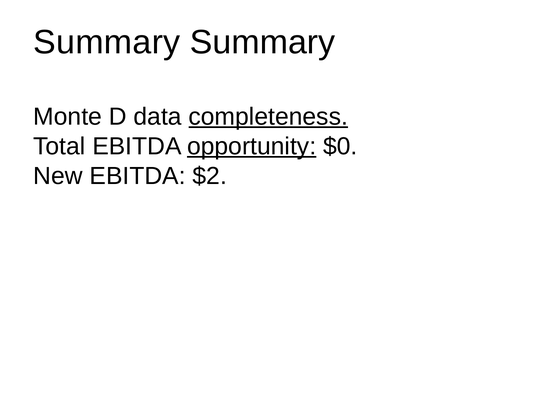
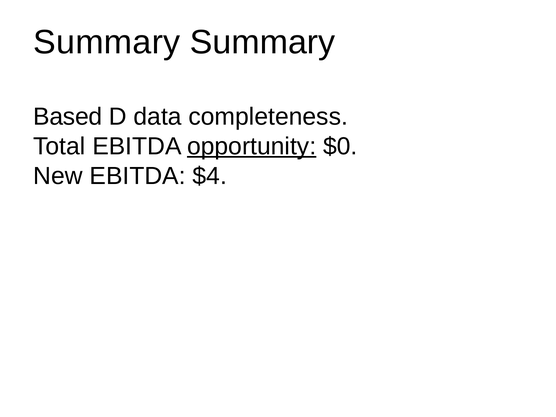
Monte: Monte -> Based (68, 117)
completeness underline: present -> none (268, 117)
$2: $2 -> $4 (210, 176)
